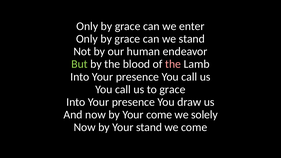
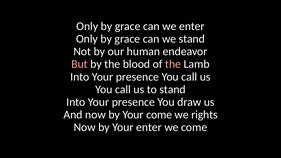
But colour: light green -> pink (79, 64)
to grace: grace -> stand (173, 89)
solely: solely -> rights (204, 115)
Your stand: stand -> enter (149, 127)
